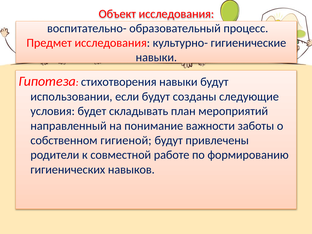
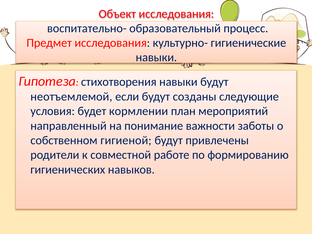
использовании: использовании -> неотъемлемой (71, 97)
складывать: складывать -> кормлении (139, 111)
